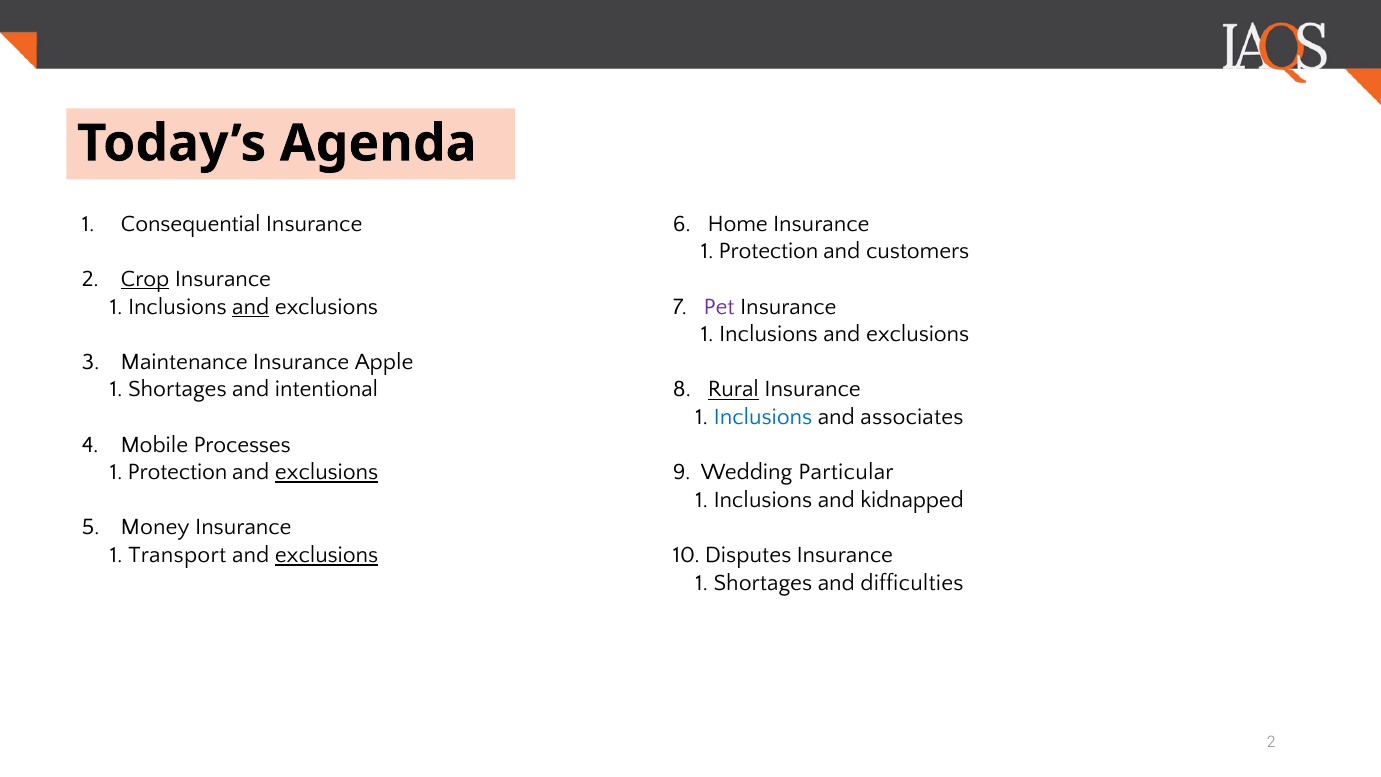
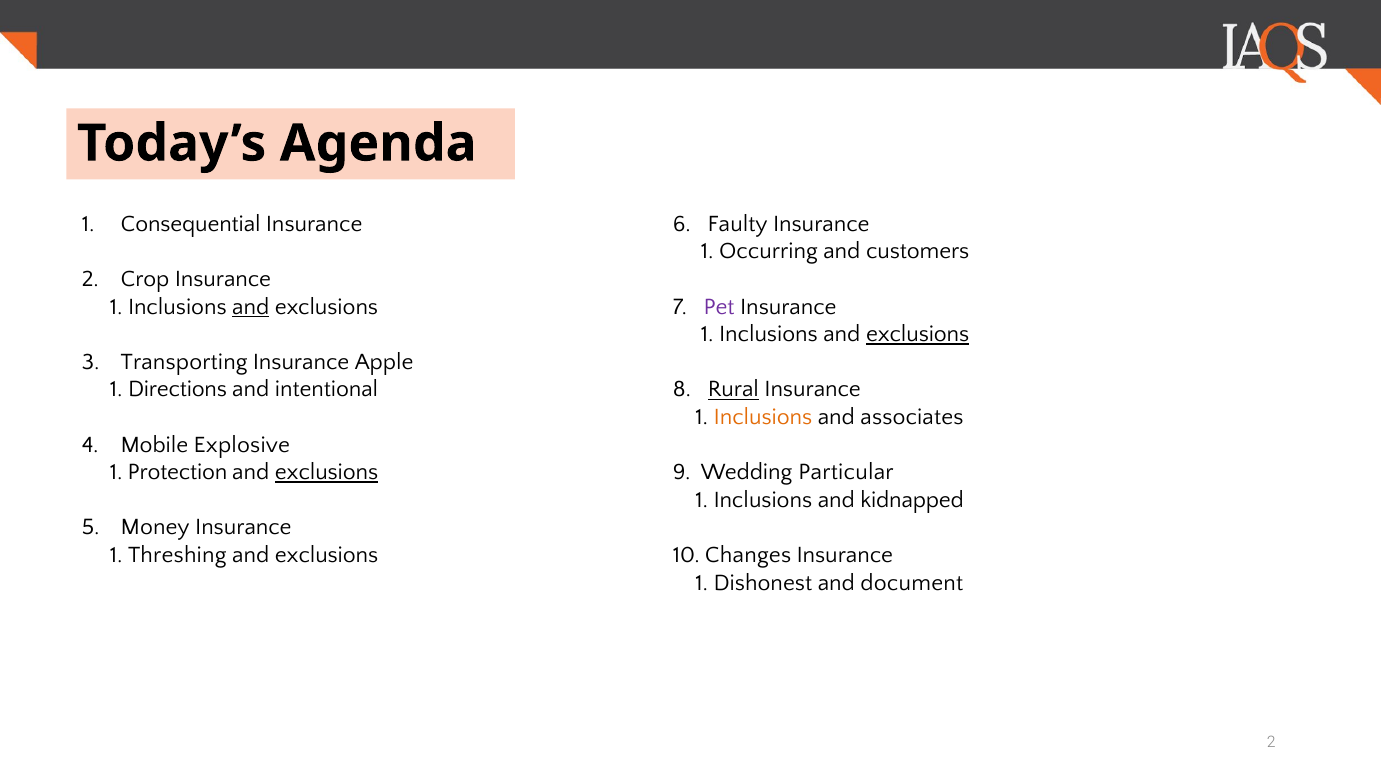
Home: Home -> Faulty (738, 224)
Protection: Protection -> Occurring (768, 251)
Crop underline: present -> none (145, 279)
exclusions underline: none -> present (918, 334)
Maintenance: Maintenance -> Transporting (184, 362)
Shortages: Shortages -> Directions (177, 389)
Inclusions colour: blue -> orange (763, 417)
Processes: Processes -> Explosive (242, 444)
Transport: Transport -> Threshing (177, 555)
exclusions underline: present -> none (327, 555)
Disputes: Disputes -> Changes (748, 555)
Shortages: Shortages -> Dishonest (763, 582)
difficulties: difficulties -> document (912, 582)
